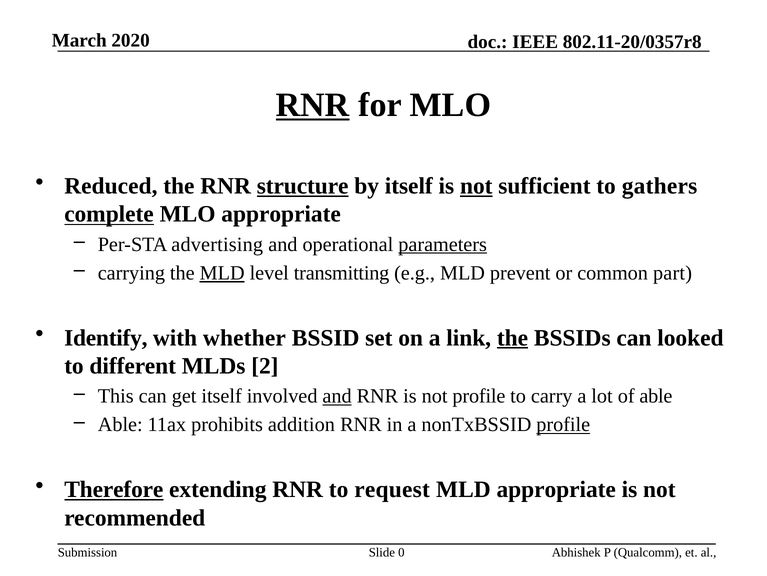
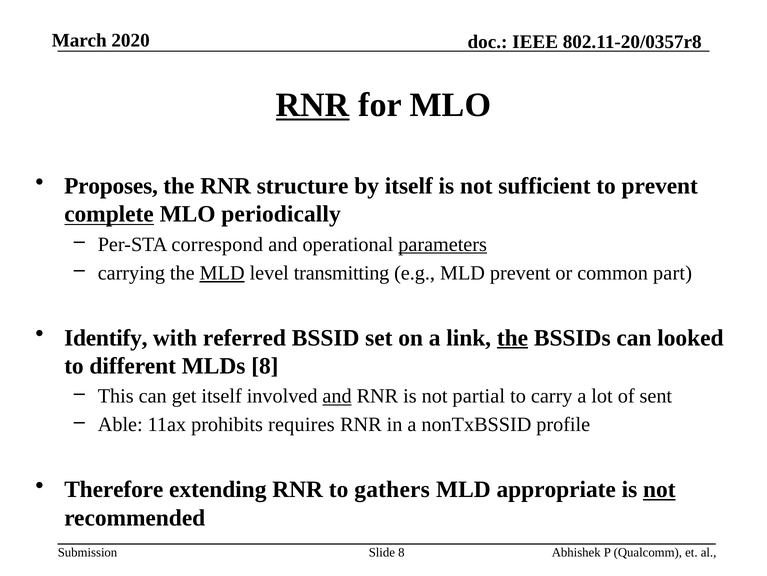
Reduced: Reduced -> Proposes (111, 186)
structure underline: present -> none (303, 186)
not underline: present -> none (476, 186)
to gathers: gathers -> prevent (660, 186)
MLO appropriate: appropriate -> periodically (281, 214)
advertising: advertising -> correspond (217, 244)
whether: whether -> referred (244, 337)
MLDs 2: 2 -> 8 (265, 365)
not profile: profile -> partial (479, 396)
of able: able -> sent (656, 396)
addition: addition -> requires (301, 424)
profile underline: present -> none (563, 424)
Therefore underline: present -> none (114, 489)
request: request -> gathers (392, 489)
not underline: none -> present (659, 489)
Slide 0: 0 -> 8 (401, 552)
